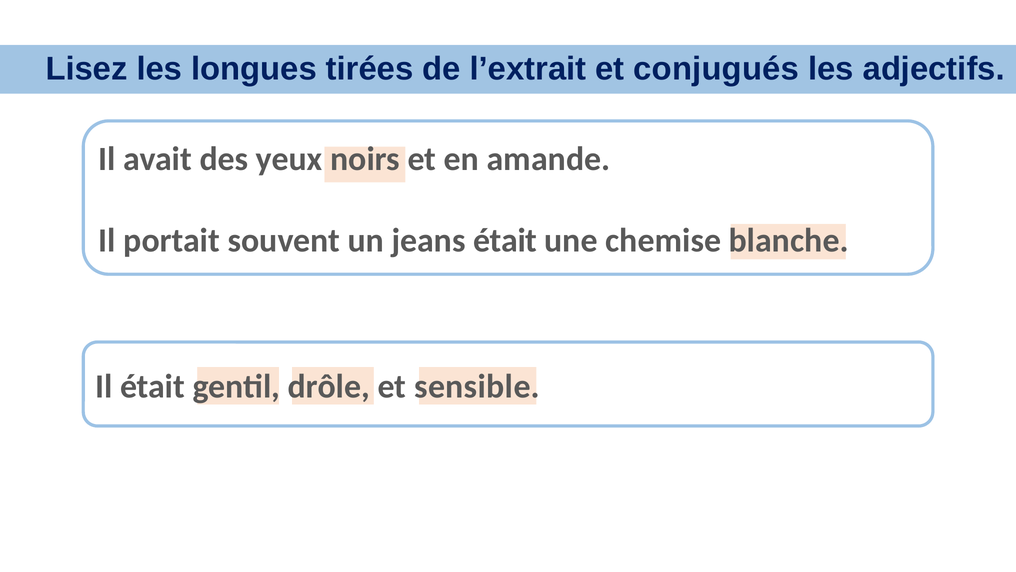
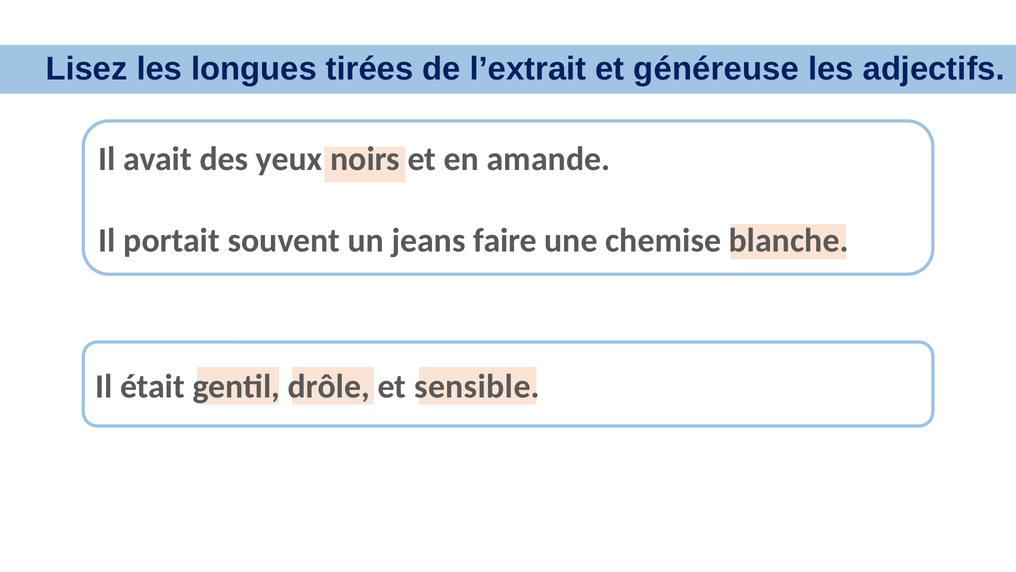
conjugués: conjugués -> généreuse (716, 69)
jeans était: était -> faire (505, 240)
